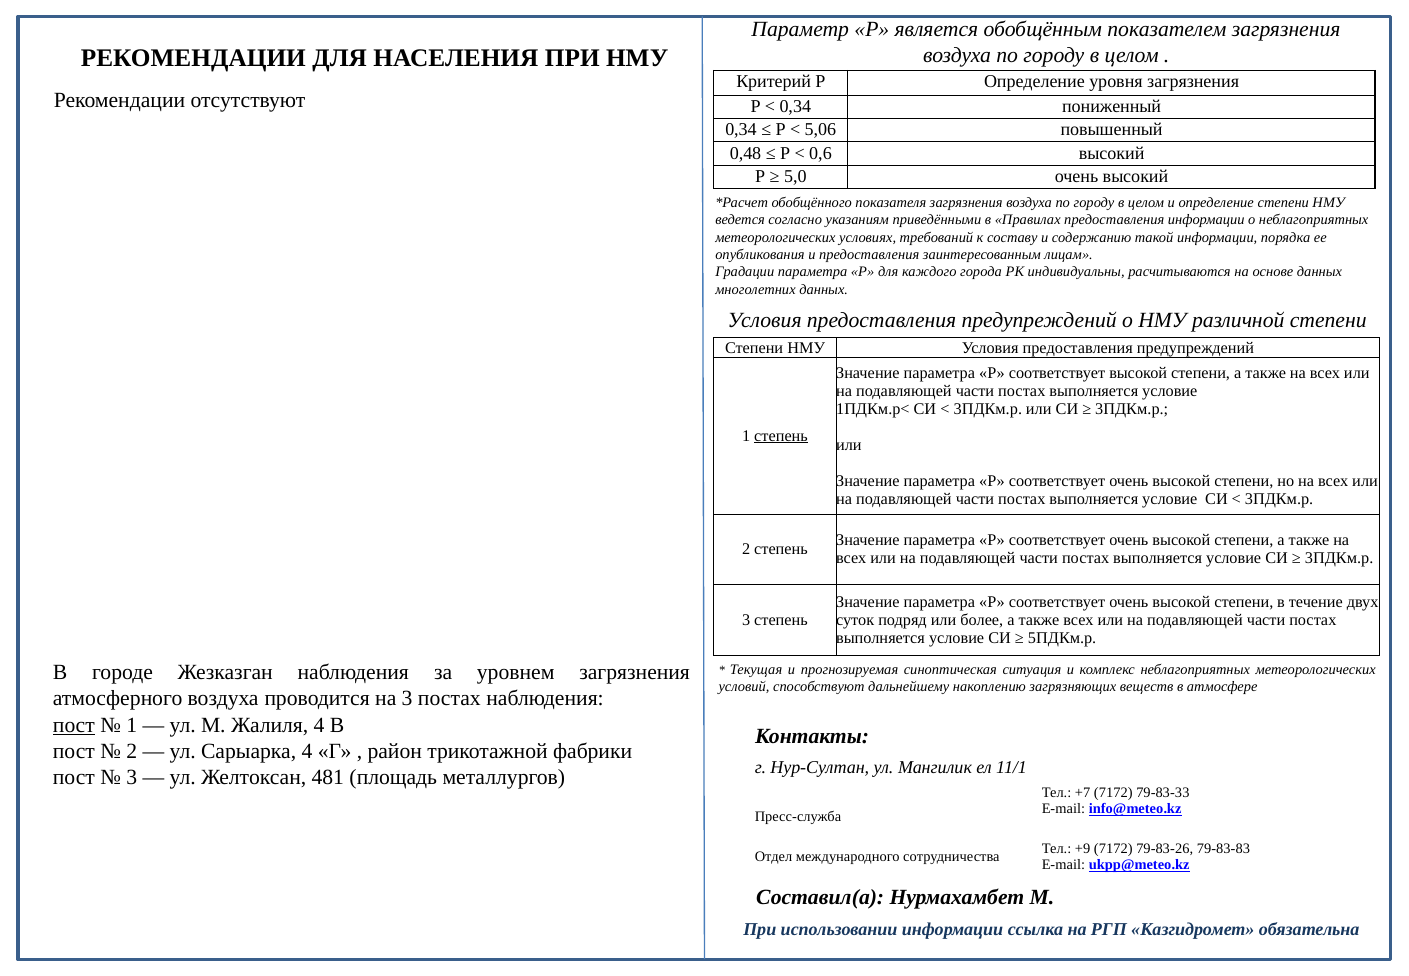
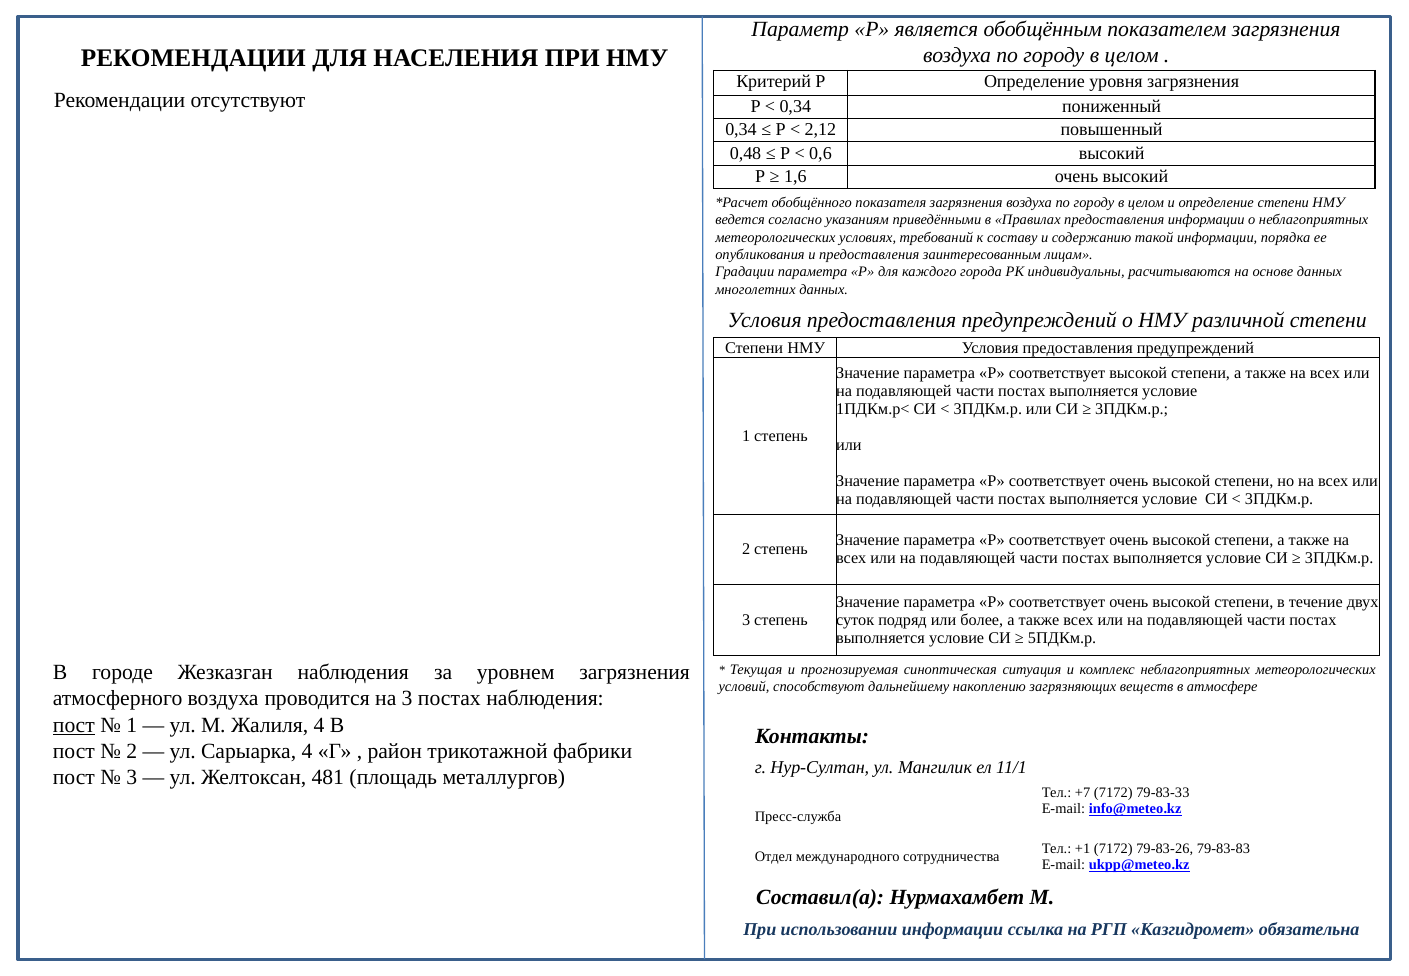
5,06: 5,06 -> 2,12 (820, 130)
5,0: 5,0 -> 1,6 (795, 176)
степень underline: present -> none (781, 436)
+9: +9 -> +1 (1083, 848)
